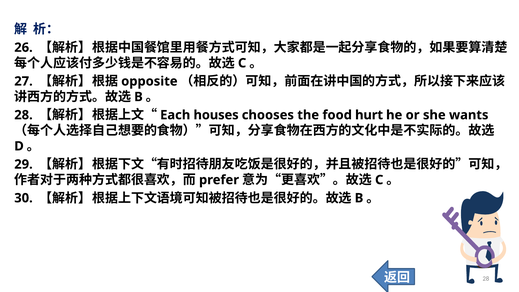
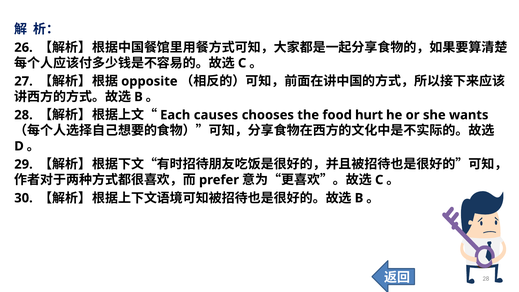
houses: houses -> causes (216, 115)
